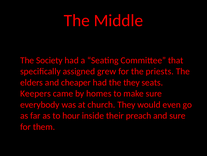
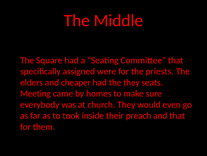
Society: Society -> Square (49, 60)
grew: grew -> were (107, 71)
Keepers: Keepers -> Meeting (36, 93)
hour: hour -> took (71, 115)
and sure: sure -> that (177, 115)
